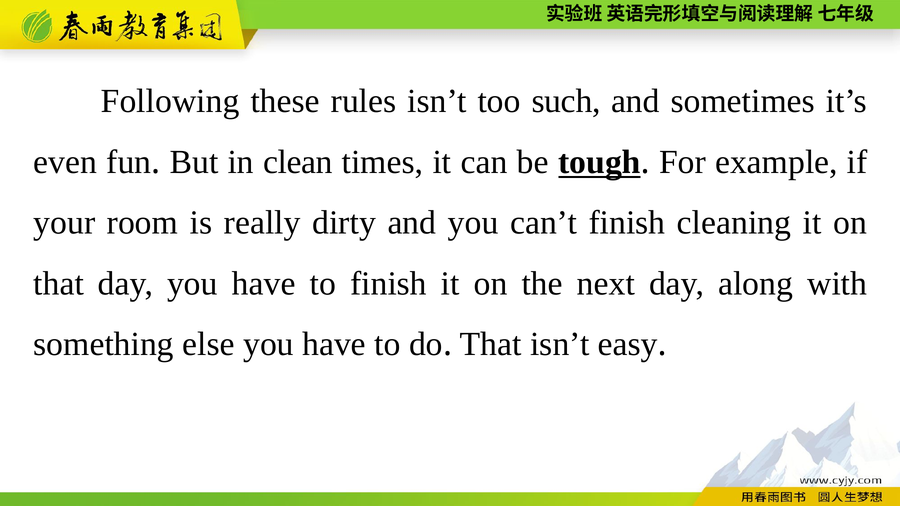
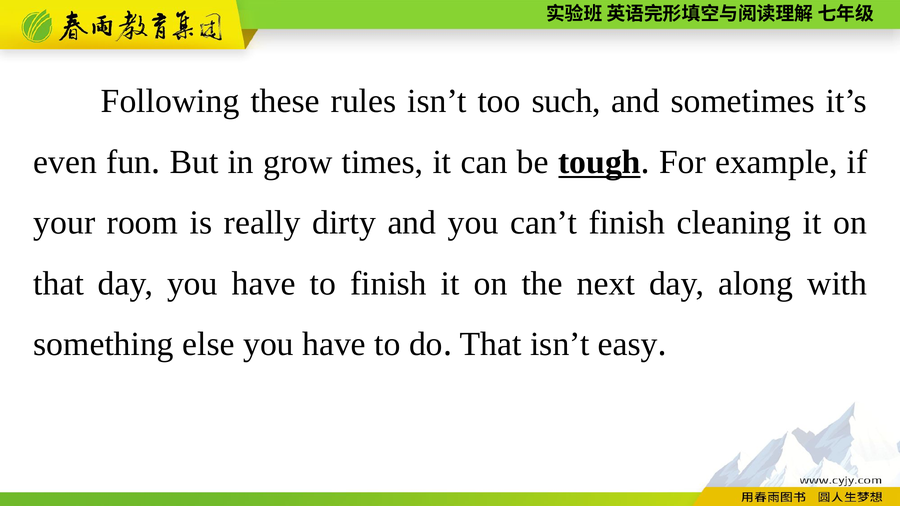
clean: clean -> grow (298, 162)
